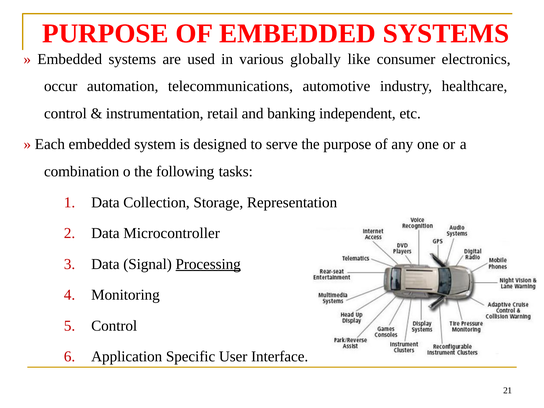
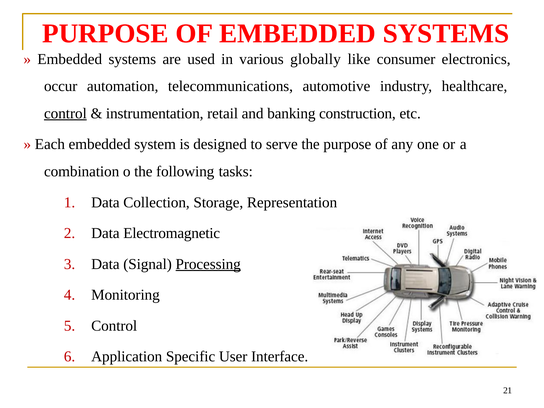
control underline: none -> present (65, 113)
independent: independent -> construction (357, 113)
Microcontroller: Microcontroller -> Electromagnetic (172, 233)
